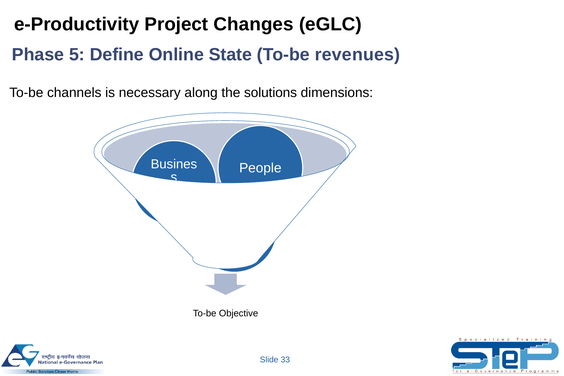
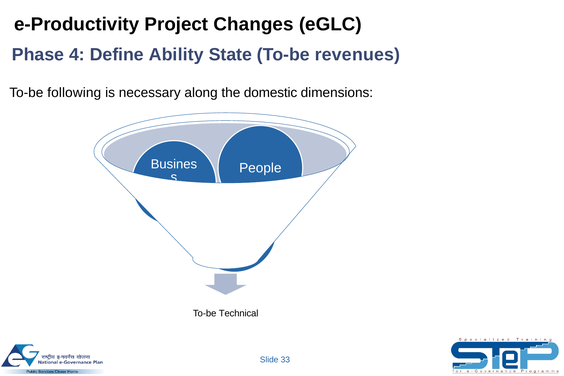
5: 5 -> 4 (77, 55)
Online: Online -> Ability (176, 55)
channels: channels -> following (74, 93)
solutions: solutions -> domestic (271, 93)
Objective: Objective -> Technical (239, 313)
